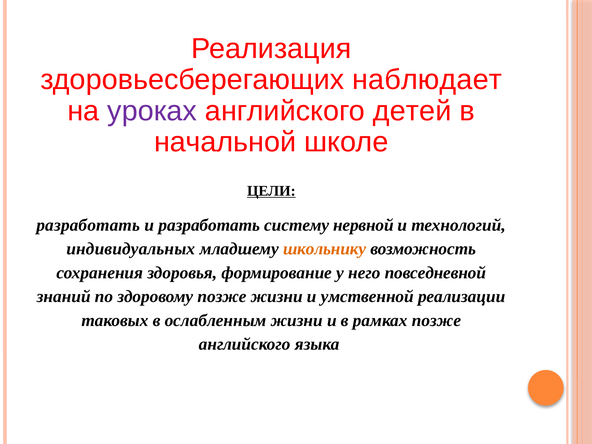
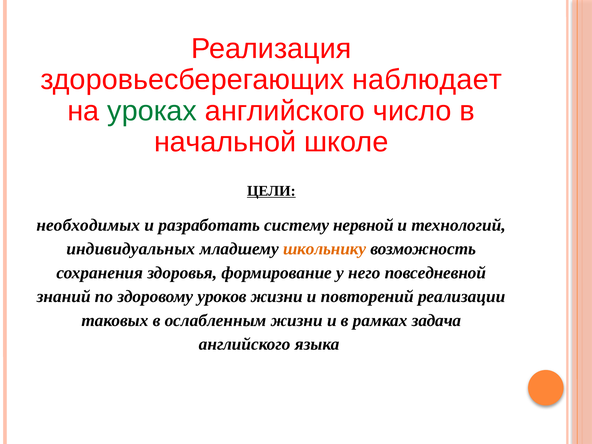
уроках colour: purple -> green (152, 111)
детей: детей -> число (412, 111)
разработать: разработать -> необходимых (88, 225)
здоровому позже: позже -> уроков (222, 297)
умственной: умственной -> повторений (367, 297)
рамках позже: позже -> задача (437, 320)
